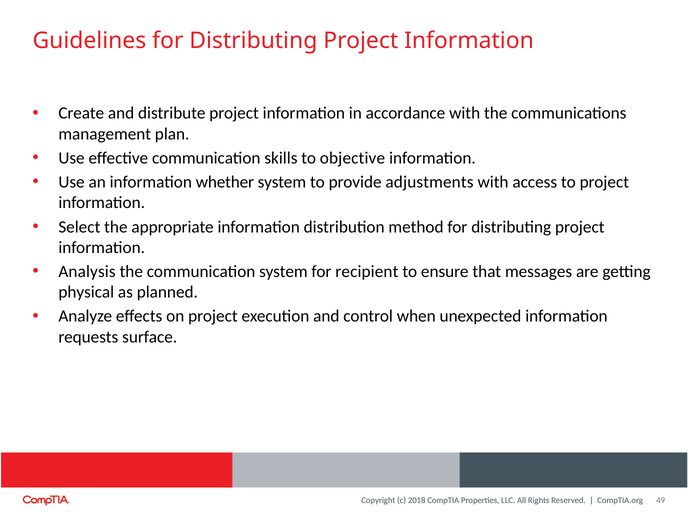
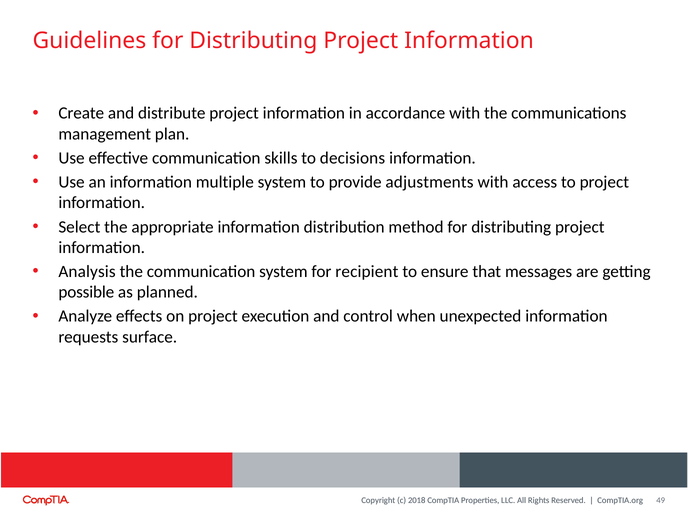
objective: objective -> decisions (352, 158)
whether: whether -> multiple (225, 182)
physical: physical -> possible (86, 292)
